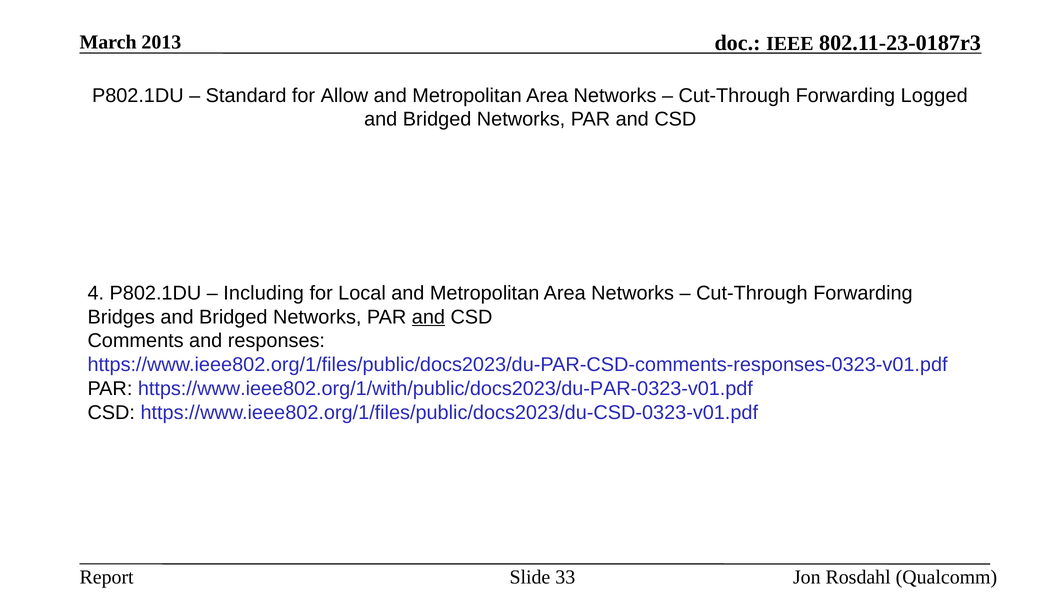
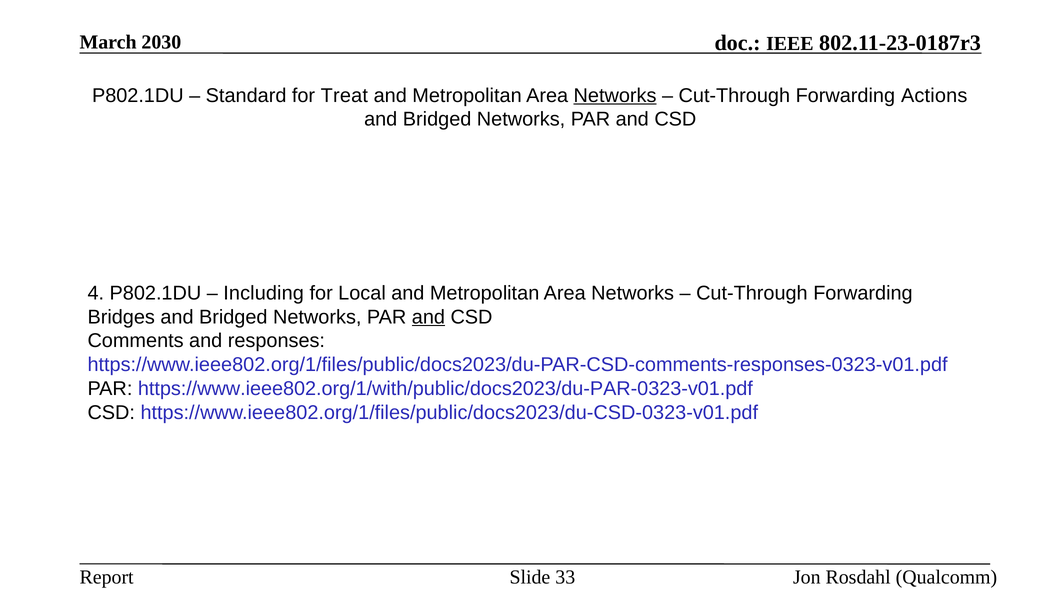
2013: 2013 -> 2030 (161, 42)
Allow: Allow -> Treat (344, 95)
Networks underline: none -> present (615, 95)
Logged: Logged -> Actions (934, 95)
